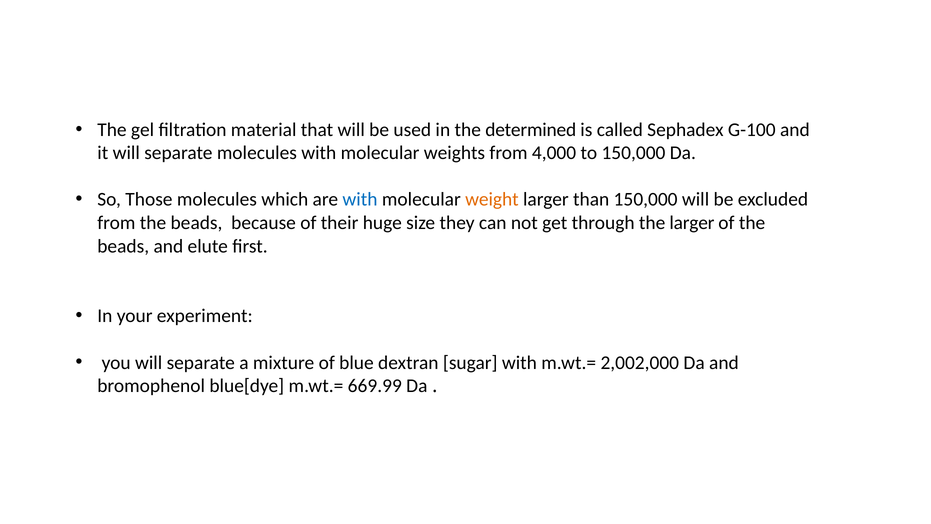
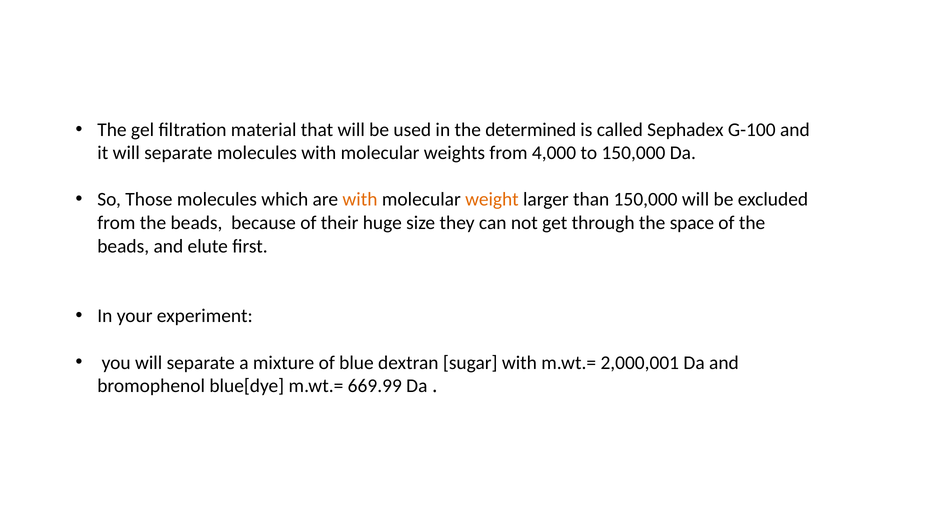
with colour: blue -> orange (360, 199)
the larger: larger -> space (692, 223)
2,002,000: 2,002,000 -> 2,000,001 (640, 362)
